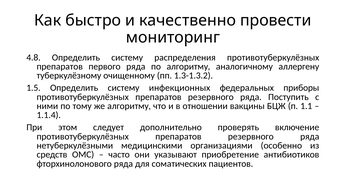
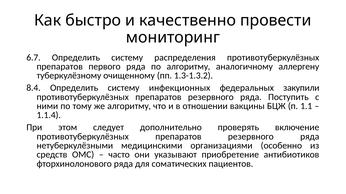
4.8: 4.8 -> 6.7 (33, 58)
1.5: 1.5 -> 8.4 (33, 88)
приборы: приборы -> закупили (301, 88)
